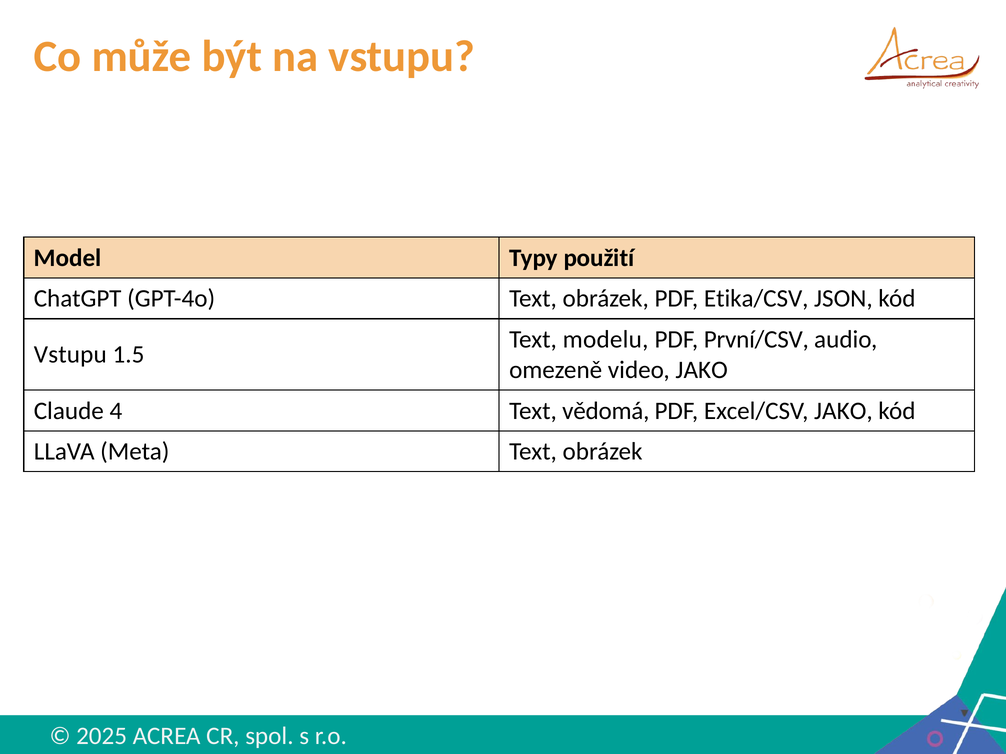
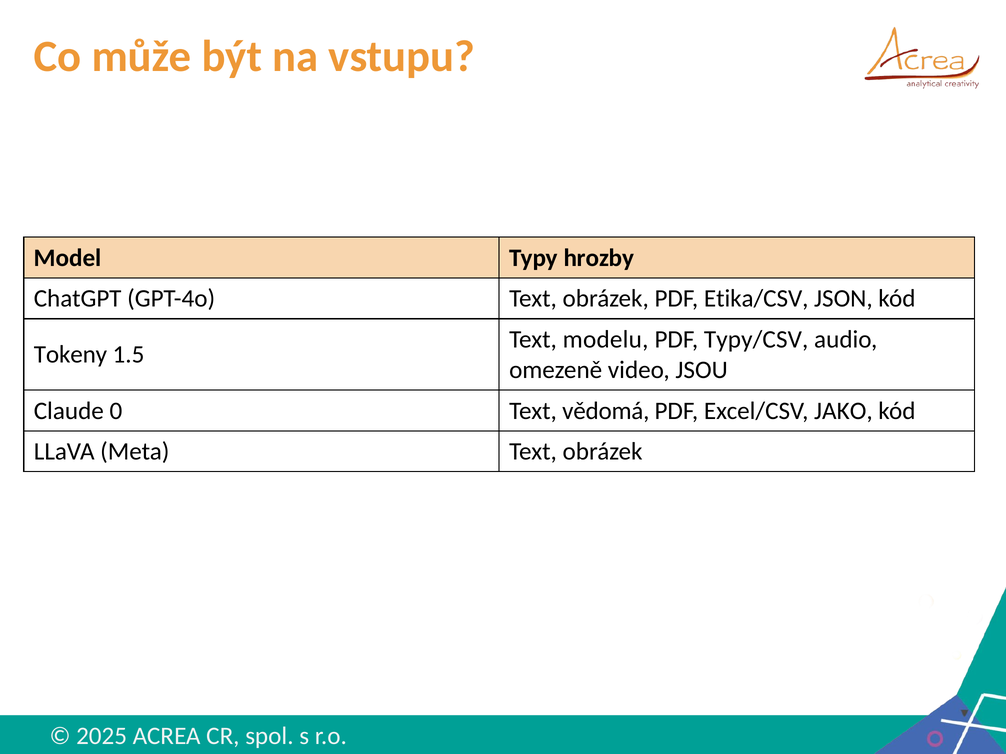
použití: použití -> hrozby (599, 258)
První/CSV: První/CSV -> Typy/CSV (756, 340)
Vstupu: Vstupu -> Tokeny (70, 355)
video JAKO: JAKO -> JSOU (702, 370)
4: 4 -> 0 (116, 411)
